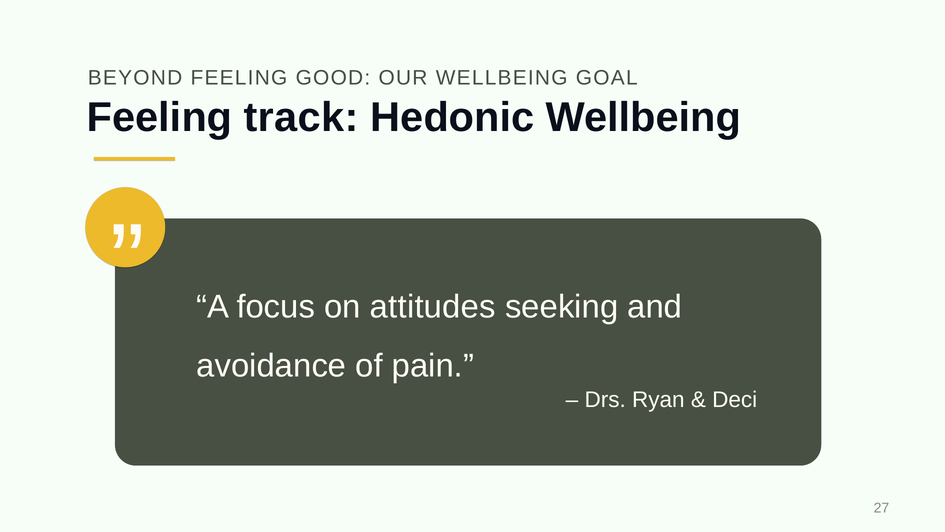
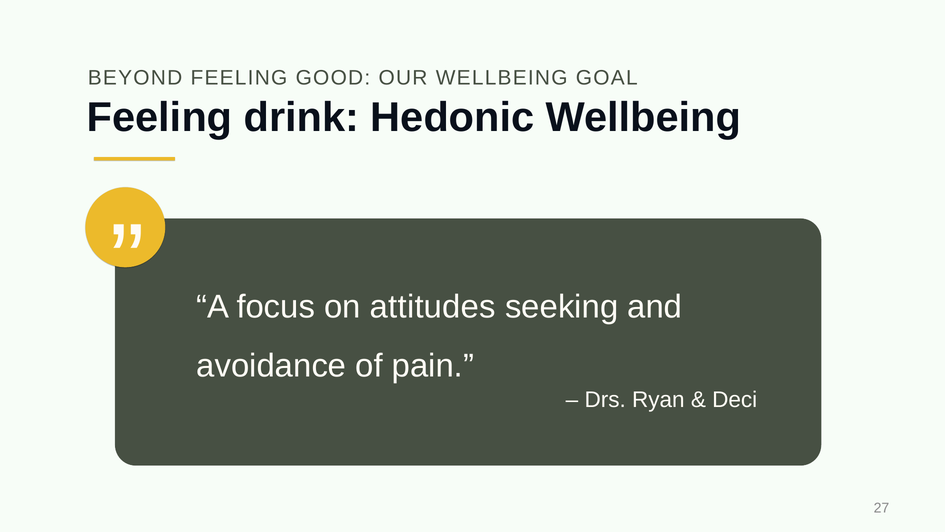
track: track -> drink (301, 117)
